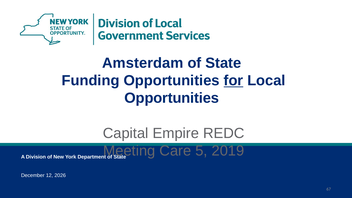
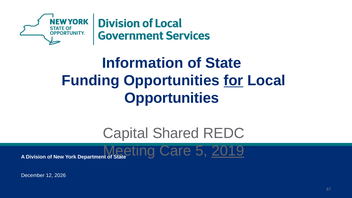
Amsterdam: Amsterdam -> Information (143, 63)
Empire: Empire -> Shared (176, 133)
2019 underline: none -> present (228, 151)
